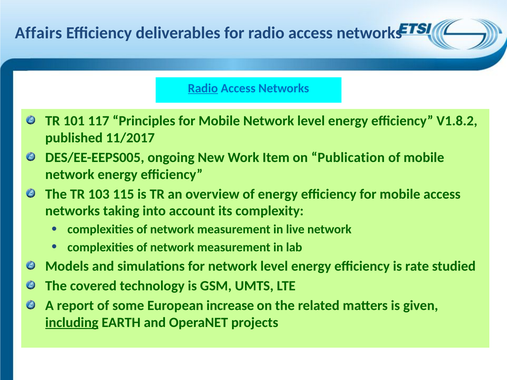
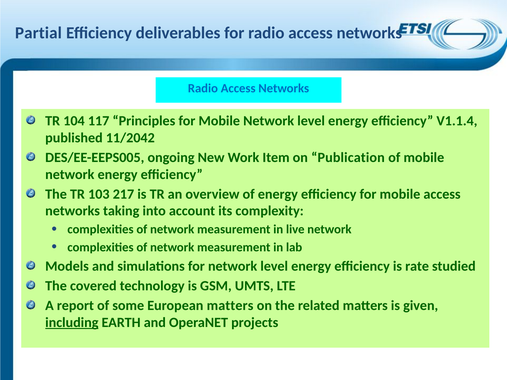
Affairs: Affairs -> Partial (38, 33)
Radio underline: present -> none (203, 88)
101: 101 -> 104 (74, 121)
V1.8.2: V1.8.2 -> V1.1.4 (457, 121)
11/2017: 11/2017 -> 11/2042 (130, 138)
115: 115 -> 217 (123, 194)
European increase: increase -> matters (230, 306)
